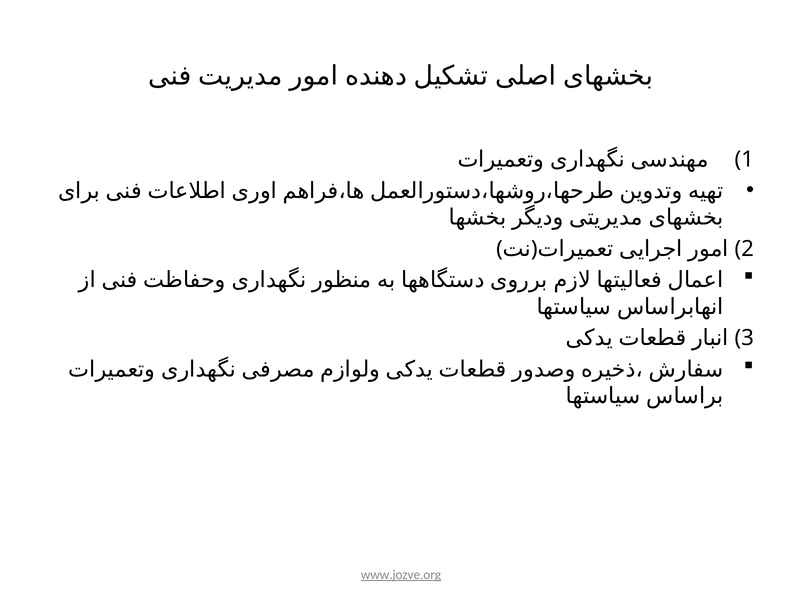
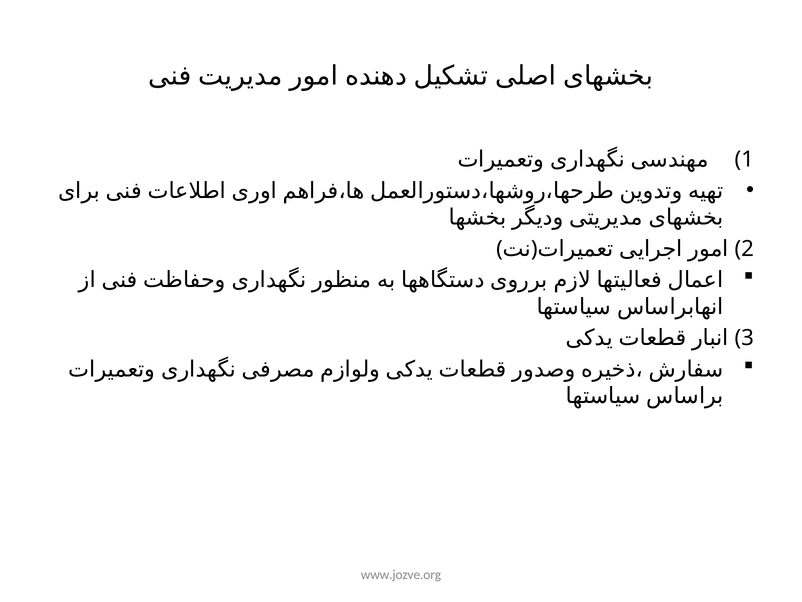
www.jozve.org underline: present -> none (401, 574)
